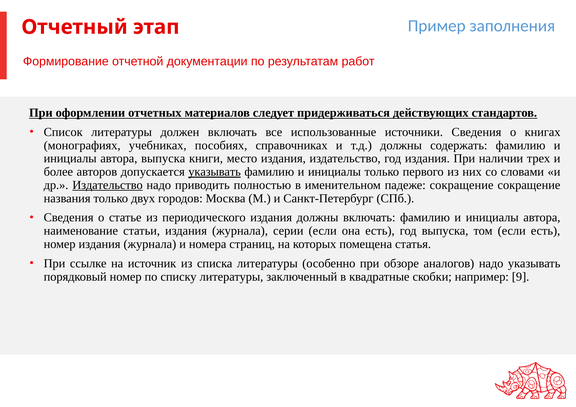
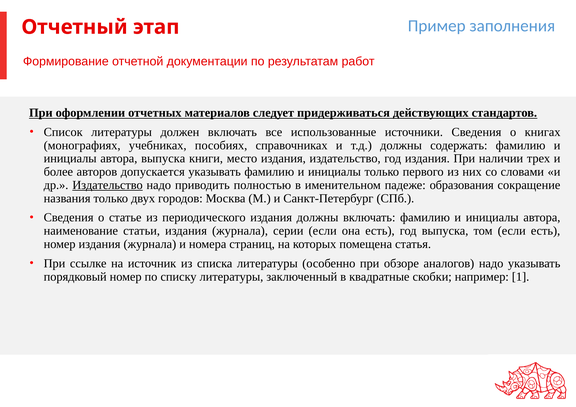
указывать underline: present -> none (215, 172)
падеже сокращение: сокращение -> образования (462, 185)
9: 9 -> 1 (521, 277)
